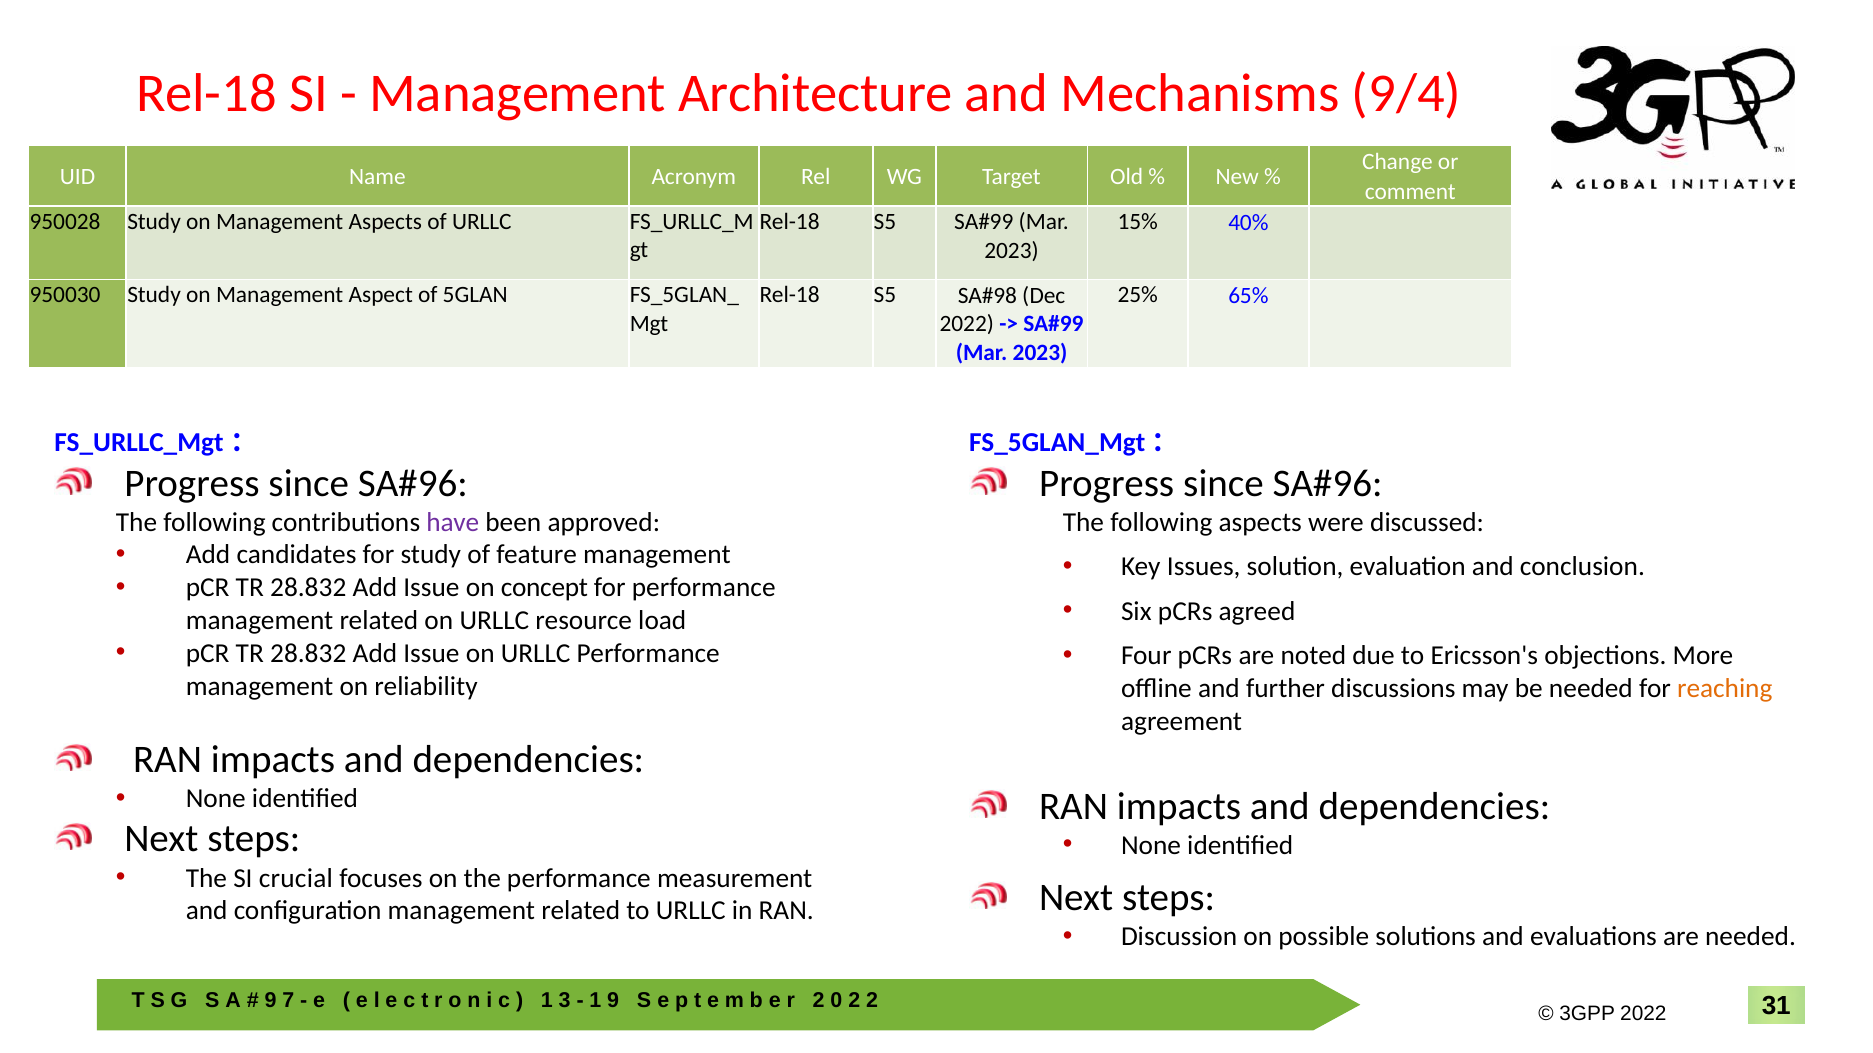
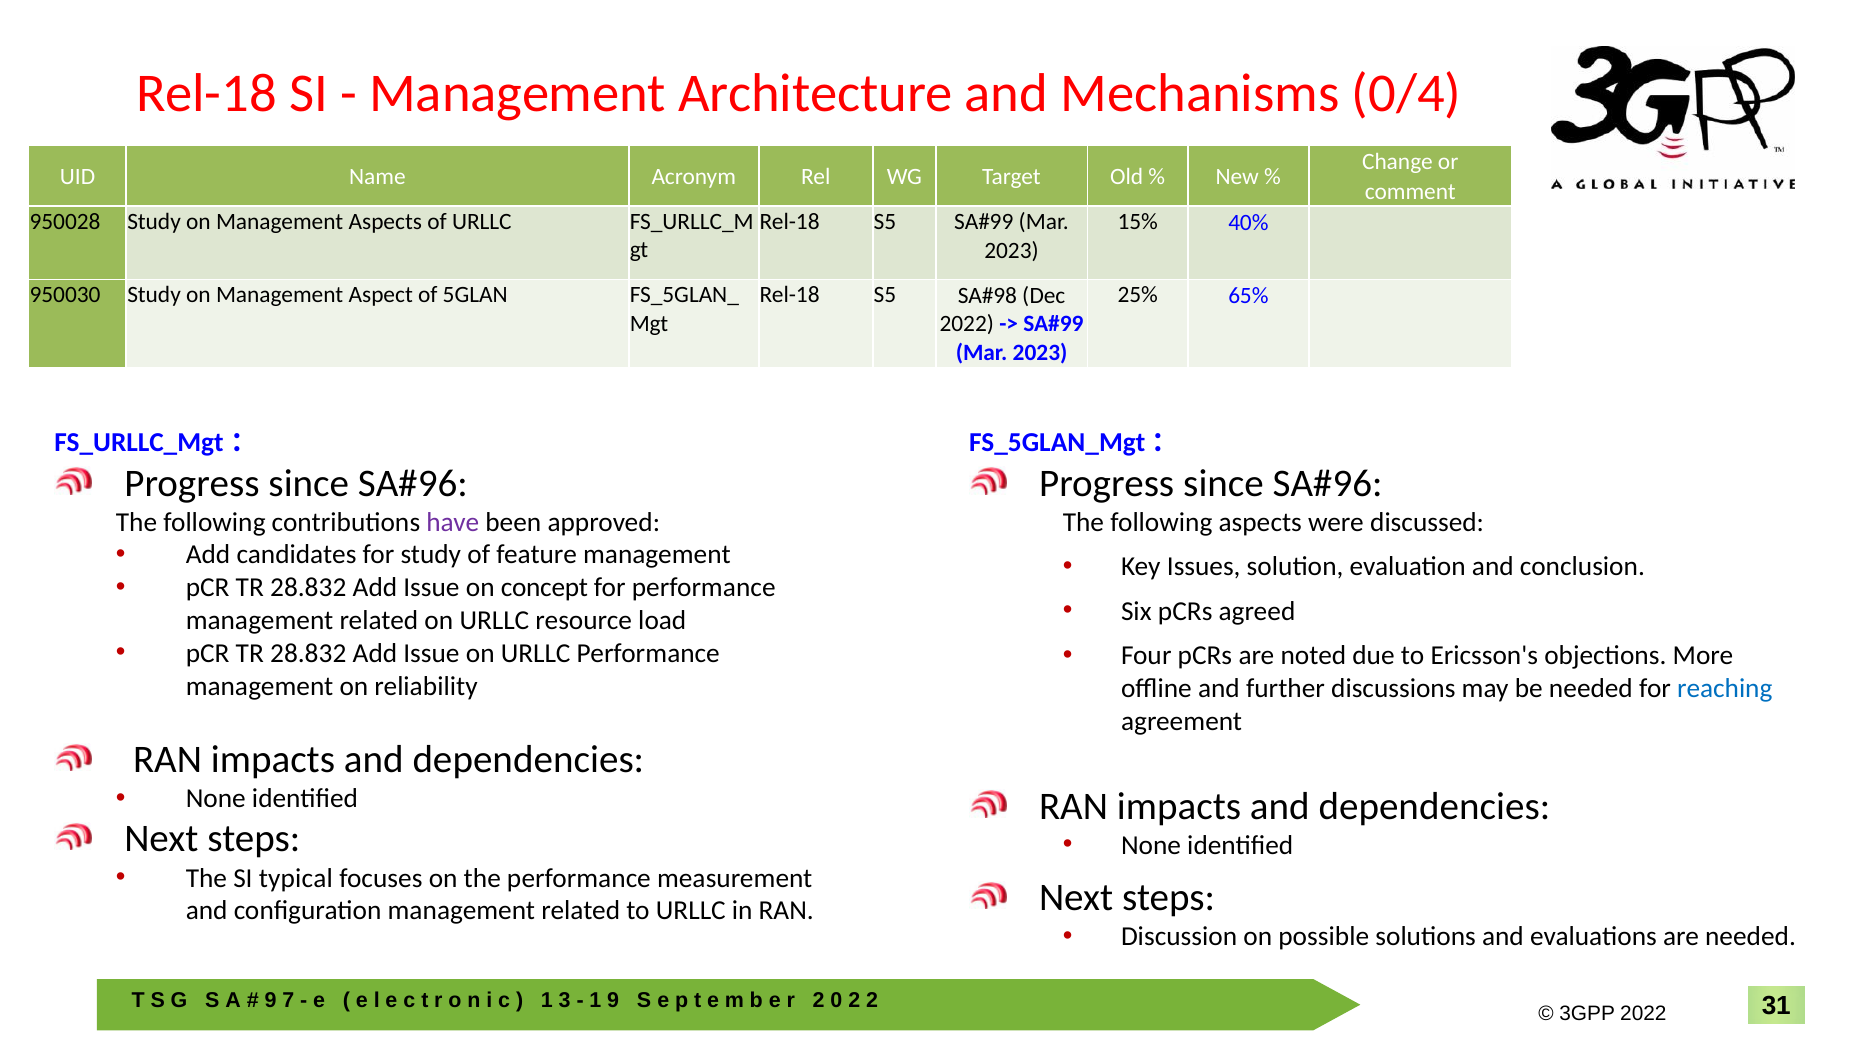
9/4: 9/4 -> 0/4 (1407, 94)
reaching colour: orange -> blue (1725, 689)
crucial: crucial -> typical (296, 879)
